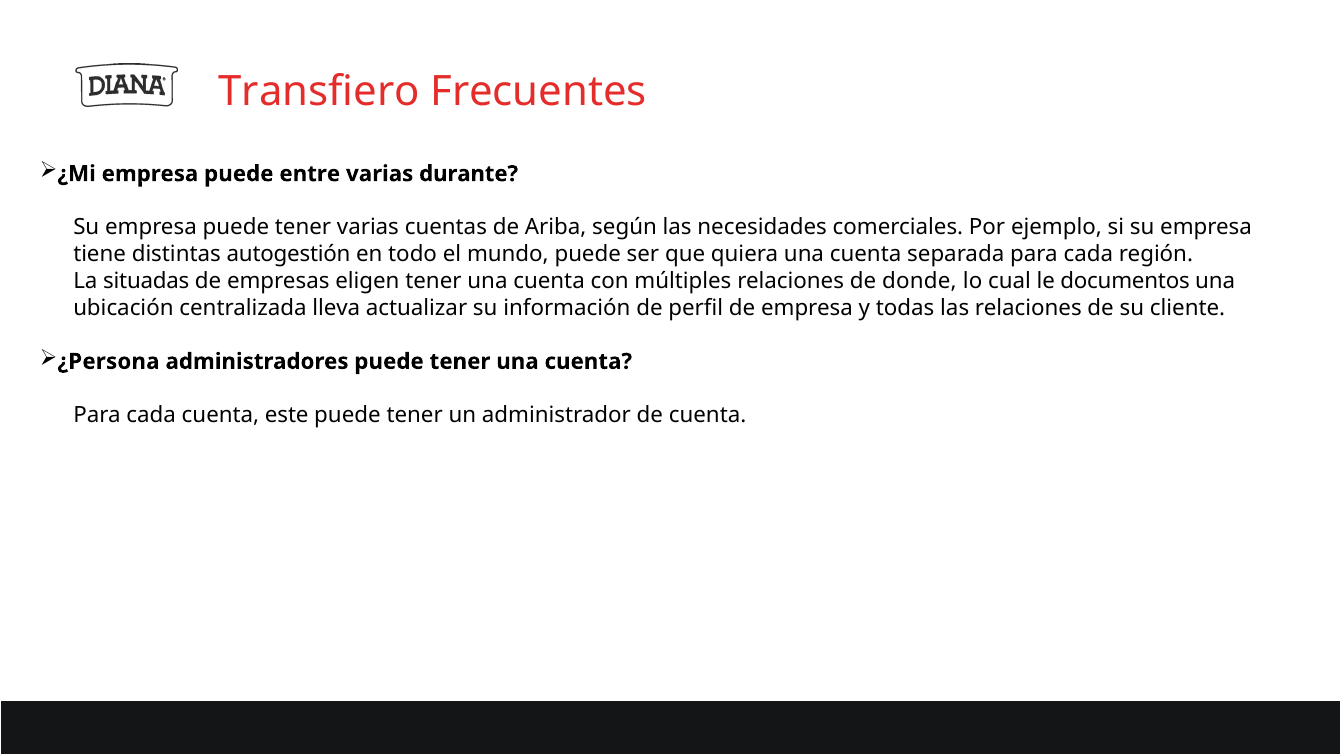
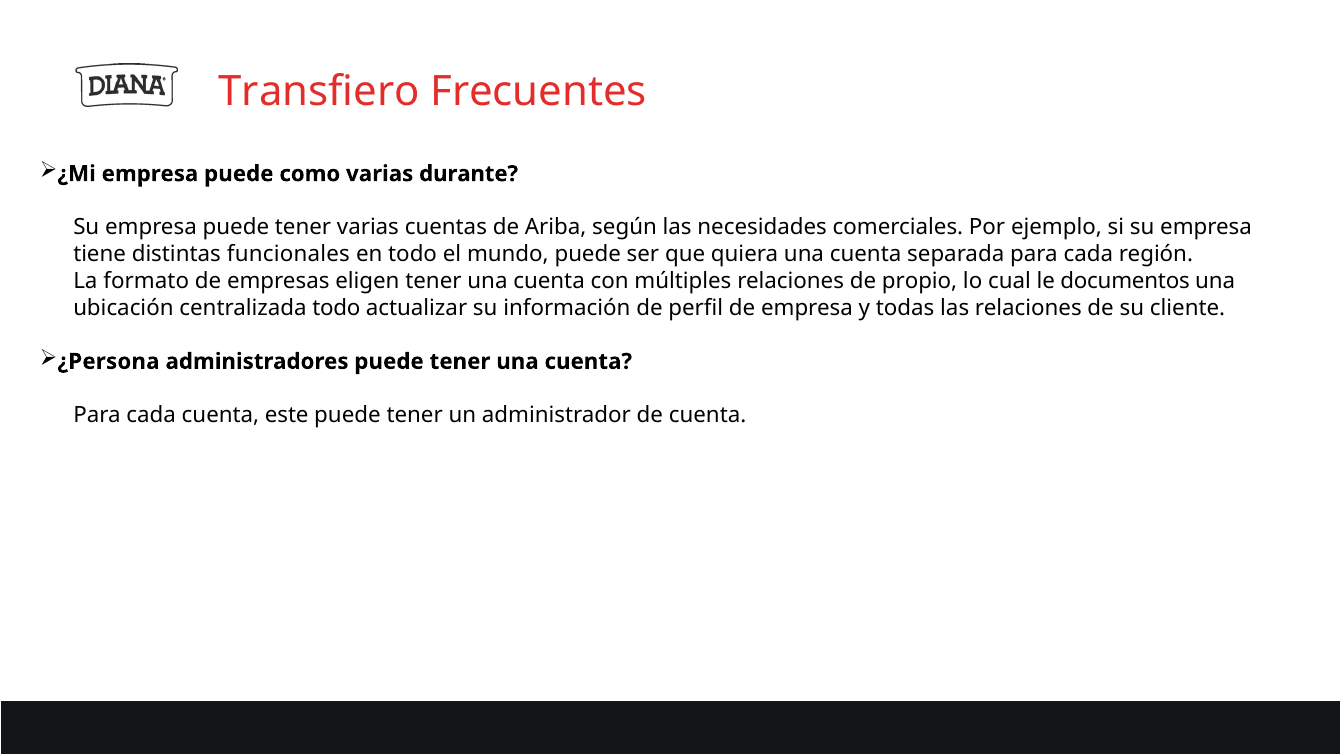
entre: entre -> como (310, 174)
autogestión: autogestión -> funcionales (288, 254)
situadas: situadas -> formato (146, 281)
donde: donde -> propio (920, 281)
centralizada lleva: lleva -> todo (336, 308)
